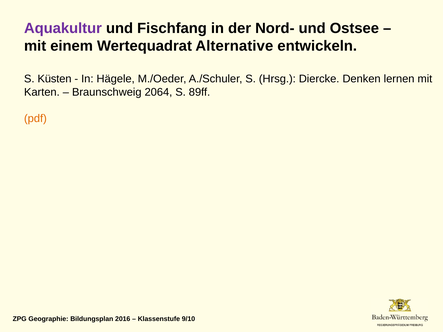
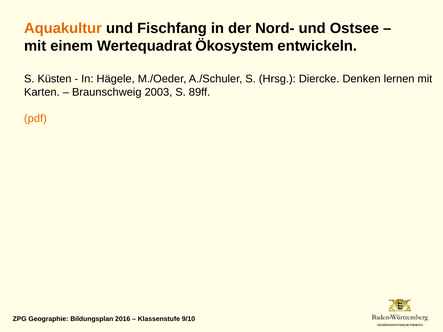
Aquakultur colour: purple -> orange (63, 28)
Alternative: Alternative -> Ökosystem (234, 46)
2064: 2064 -> 2003 (158, 92)
